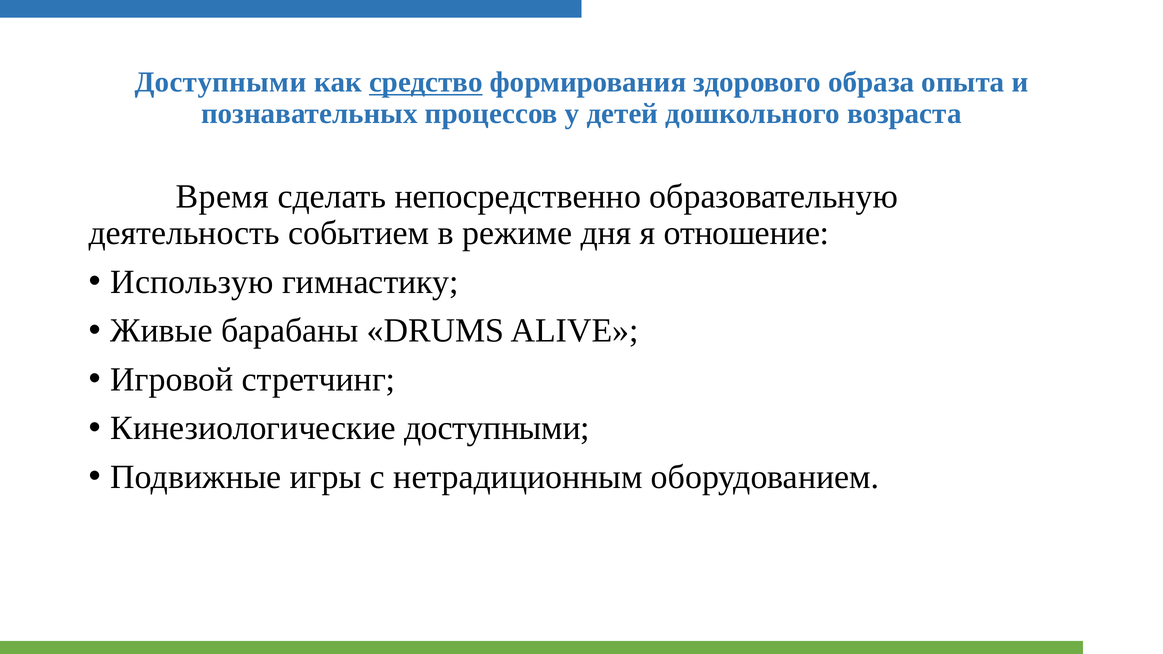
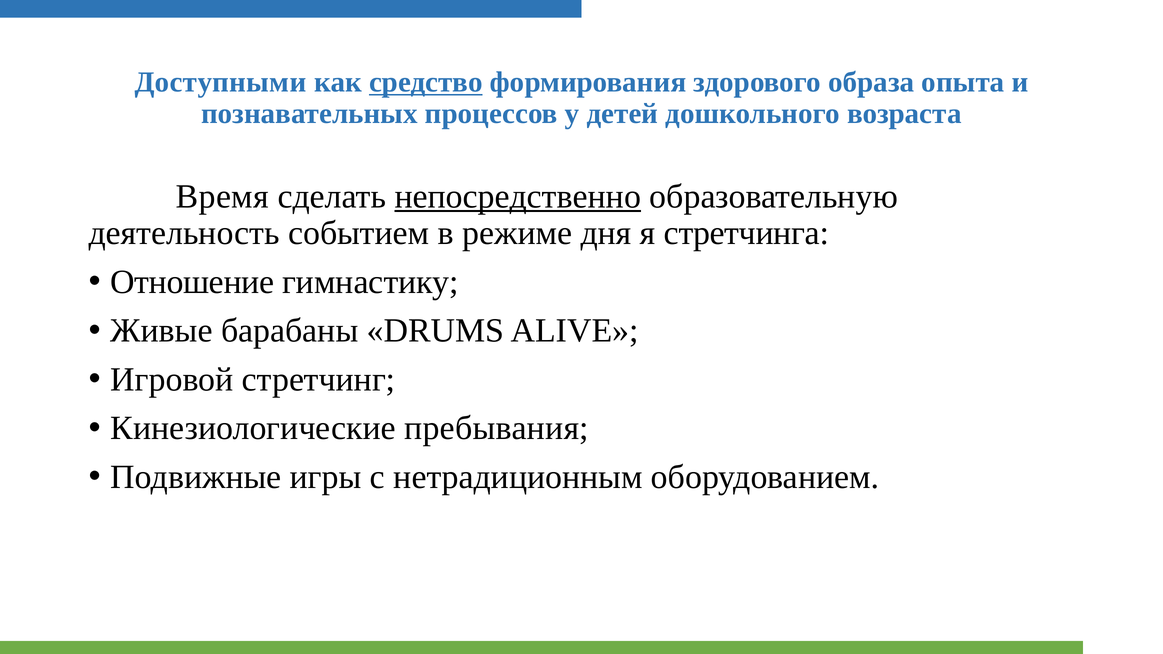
непосредственно underline: none -> present (518, 197)
отношение: отношение -> стретчинга (746, 233)
Использую: Использую -> Отношение (192, 282)
Кинезиологические доступными: доступными -> пребывания (497, 428)
